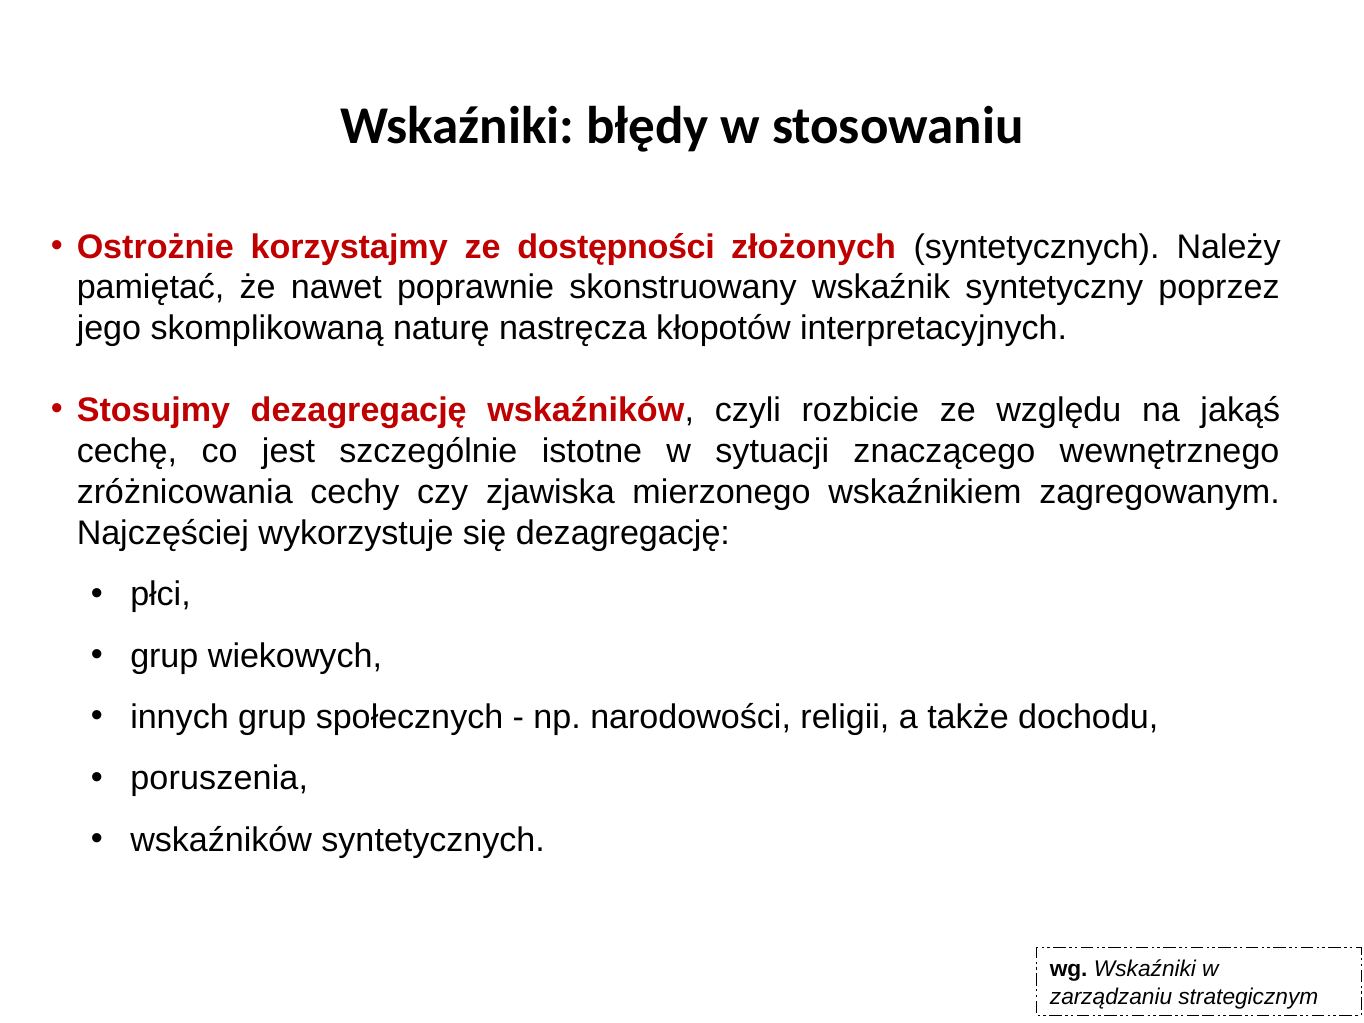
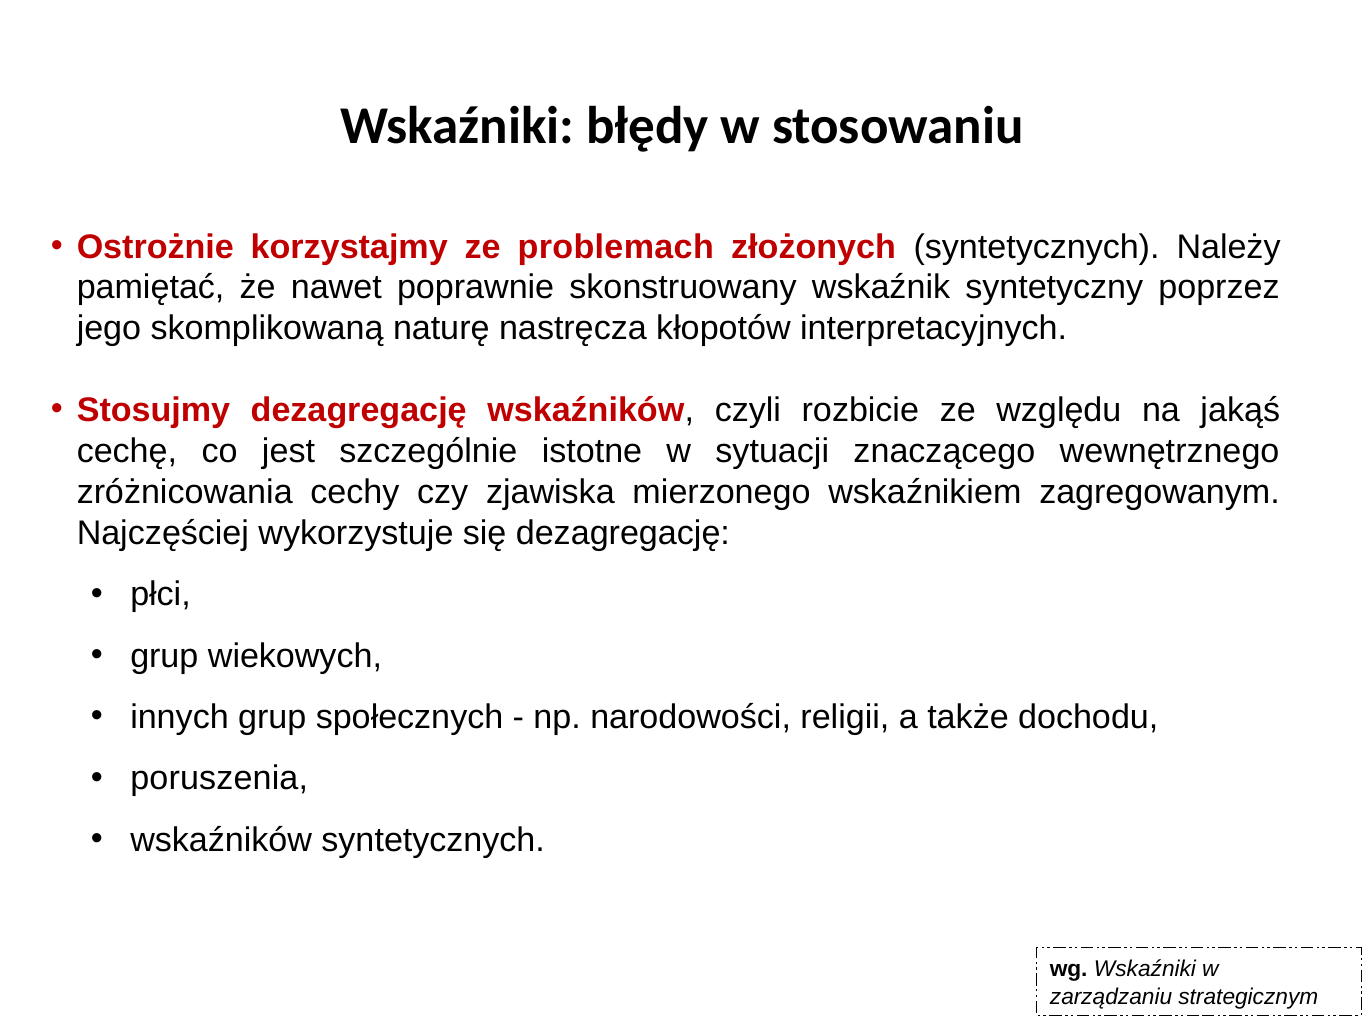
dostępności: dostępności -> problemach (616, 247)
